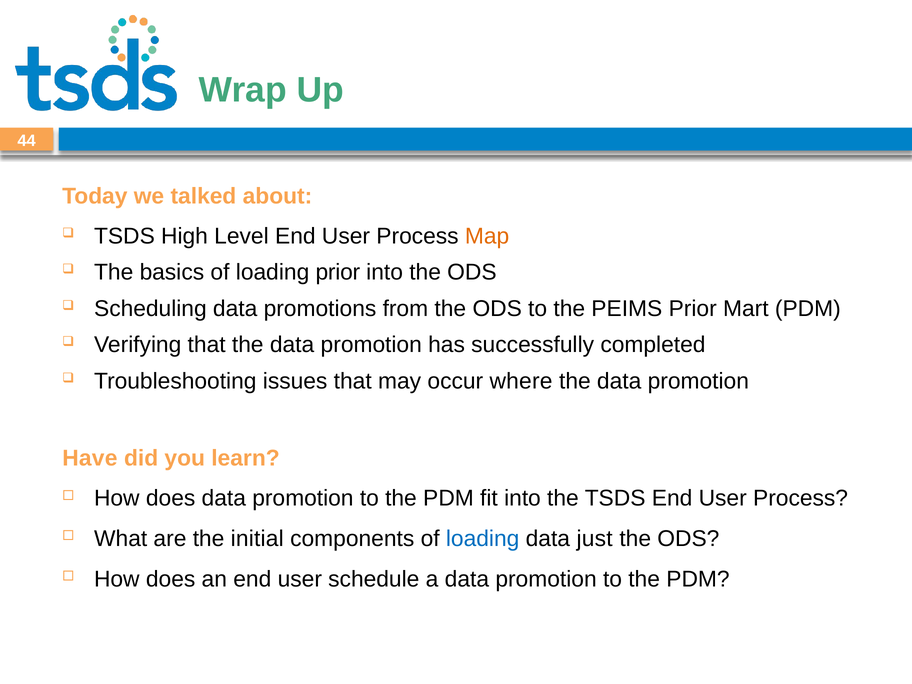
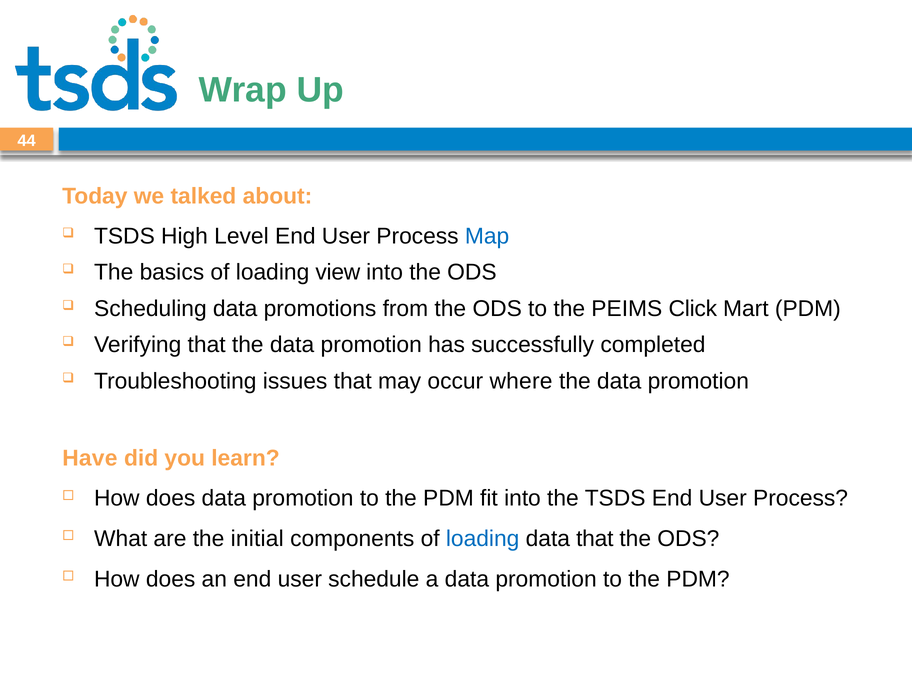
Map colour: orange -> blue (487, 236)
loading prior: prior -> view (338, 272)
PEIMS Prior: Prior -> Click (693, 309)
data just: just -> that (595, 539)
